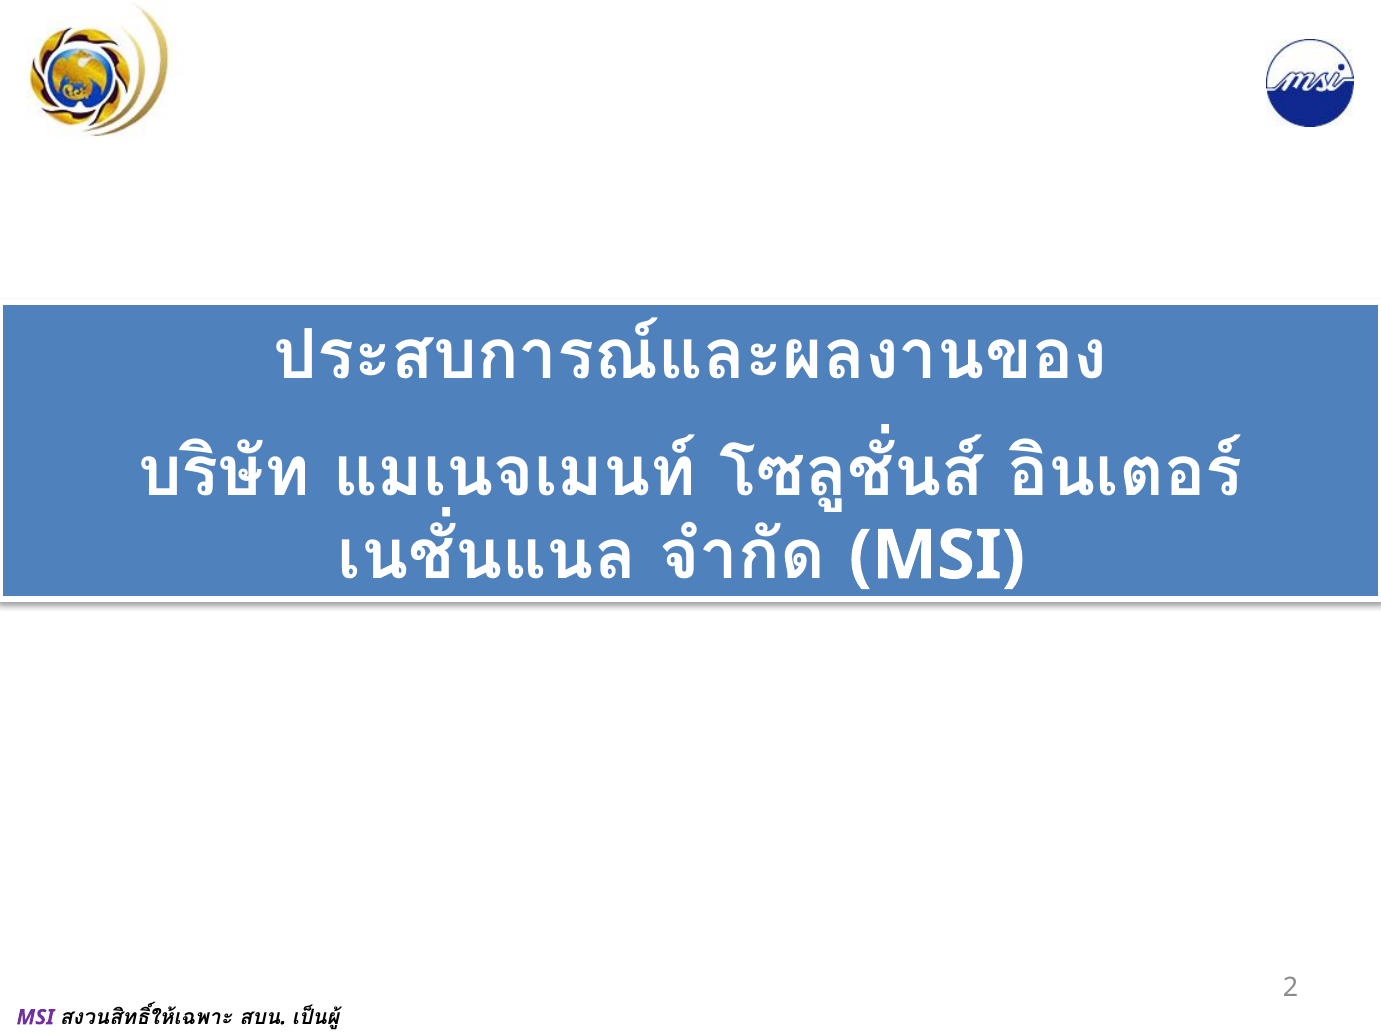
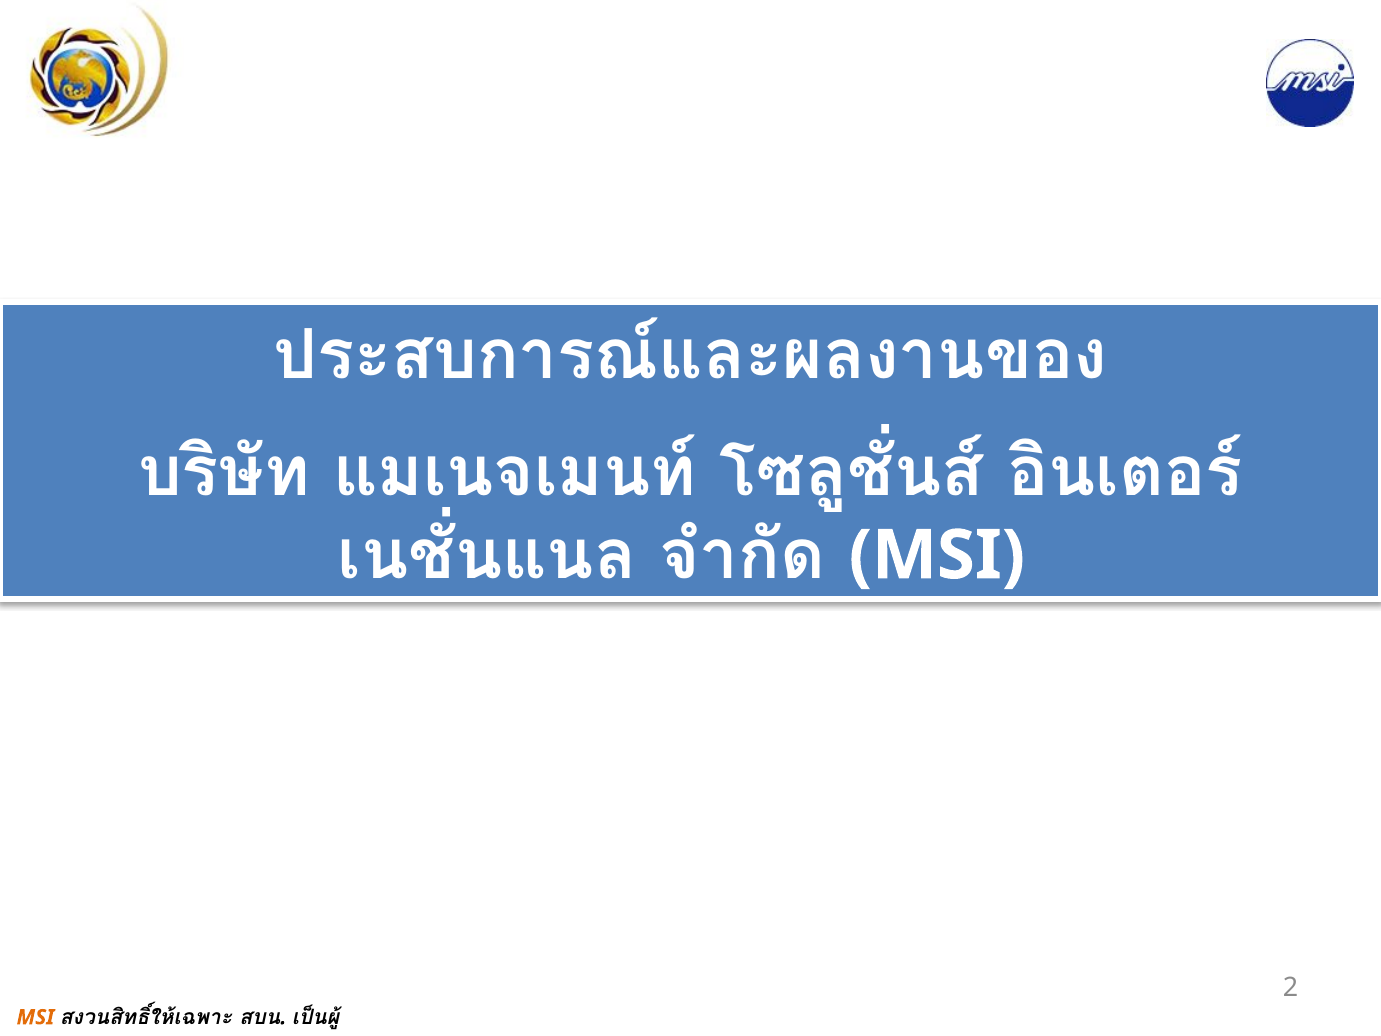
MSI colour: purple -> orange (35, 1017)
